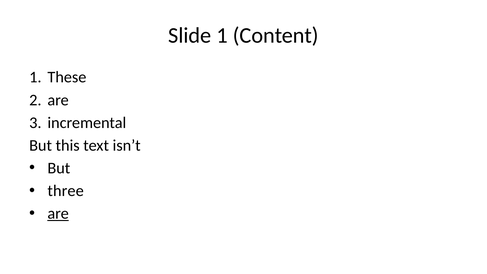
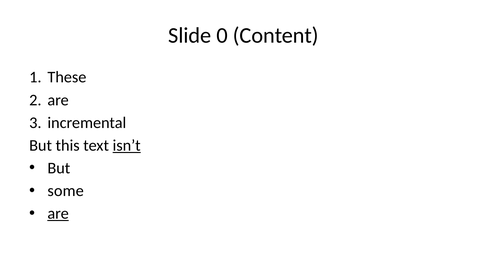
Slide 1: 1 -> 0 (222, 35)
isn’t underline: none -> present (127, 145)
three: three -> some (66, 191)
